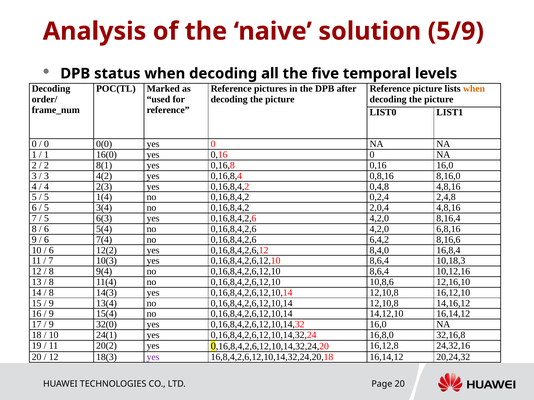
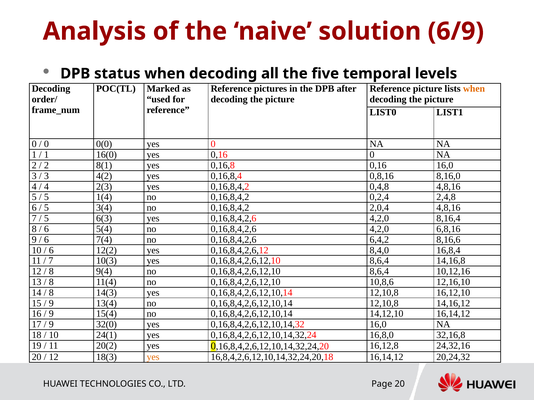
5/9: 5/9 -> 6/9 (456, 31)
10,18,3: 10,18,3 -> 14,16,8 (451, 261)
yes colour: purple -> orange (153, 358)
